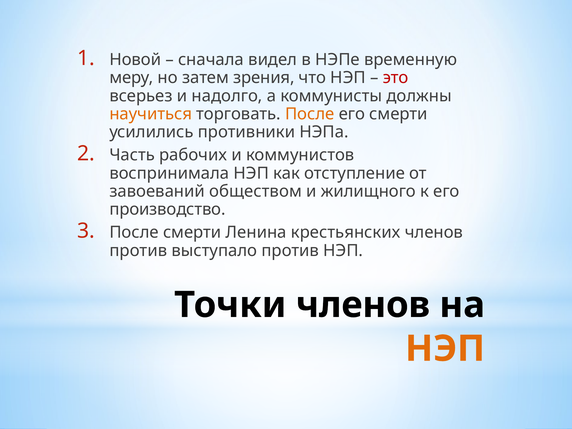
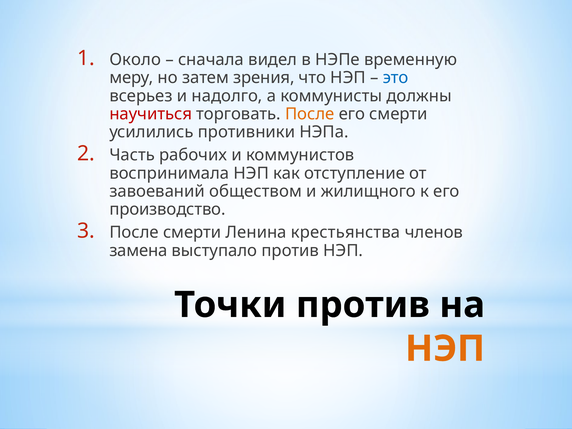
Новой: Новой -> Около (135, 60)
это colour: red -> blue (396, 78)
научиться colour: orange -> red (151, 114)
крестьянских: крестьянских -> крестьянства (346, 232)
против: против -> замена (138, 250)
Точки членов: членов -> против (363, 305)
